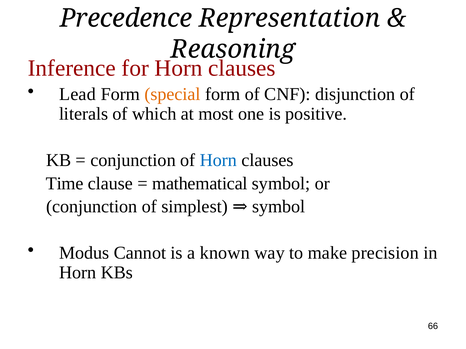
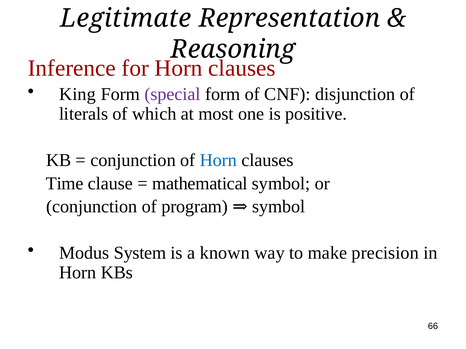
Precedence: Precedence -> Legitimate (126, 18)
Lead: Lead -> King (78, 94)
special colour: orange -> purple (173, 94)
simplest: simplest -> program (195, 207)
Cannot: Cannot -> System (140, 253)
